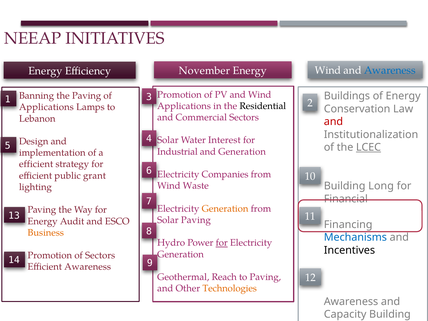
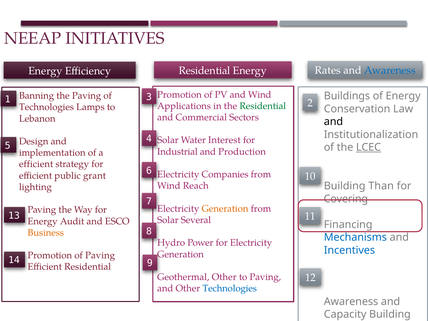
Efficiency November: November -> Residential (205, 71)
Energy Wind: Wind -> Rates (328, 70)
Residential colour: black -> green (263, 106)
Applications: Applications -> Technologies (46, 107)
and colour: red -> black (333, 122)
and Generation: Generation -> Production (242, 152)
Long: Long -> Than (381, 186)
Waste: Waste -> Reach (196, 186)
Financial: Financial -> Covering (346, 199)
Paving: Paving -> Several (196, 220)
for underline: present -> none (222, 243)
Incentives colour: black -> blue (349, 250)
of Sectors: Sectors -> Paving (100, 255)
Efficient Awareness: Awareness -> Residential (88, 267)
Geothermal Reach: Reach -> Other (224, 277)
Technologies colour: orange -> blue (230, 288)
